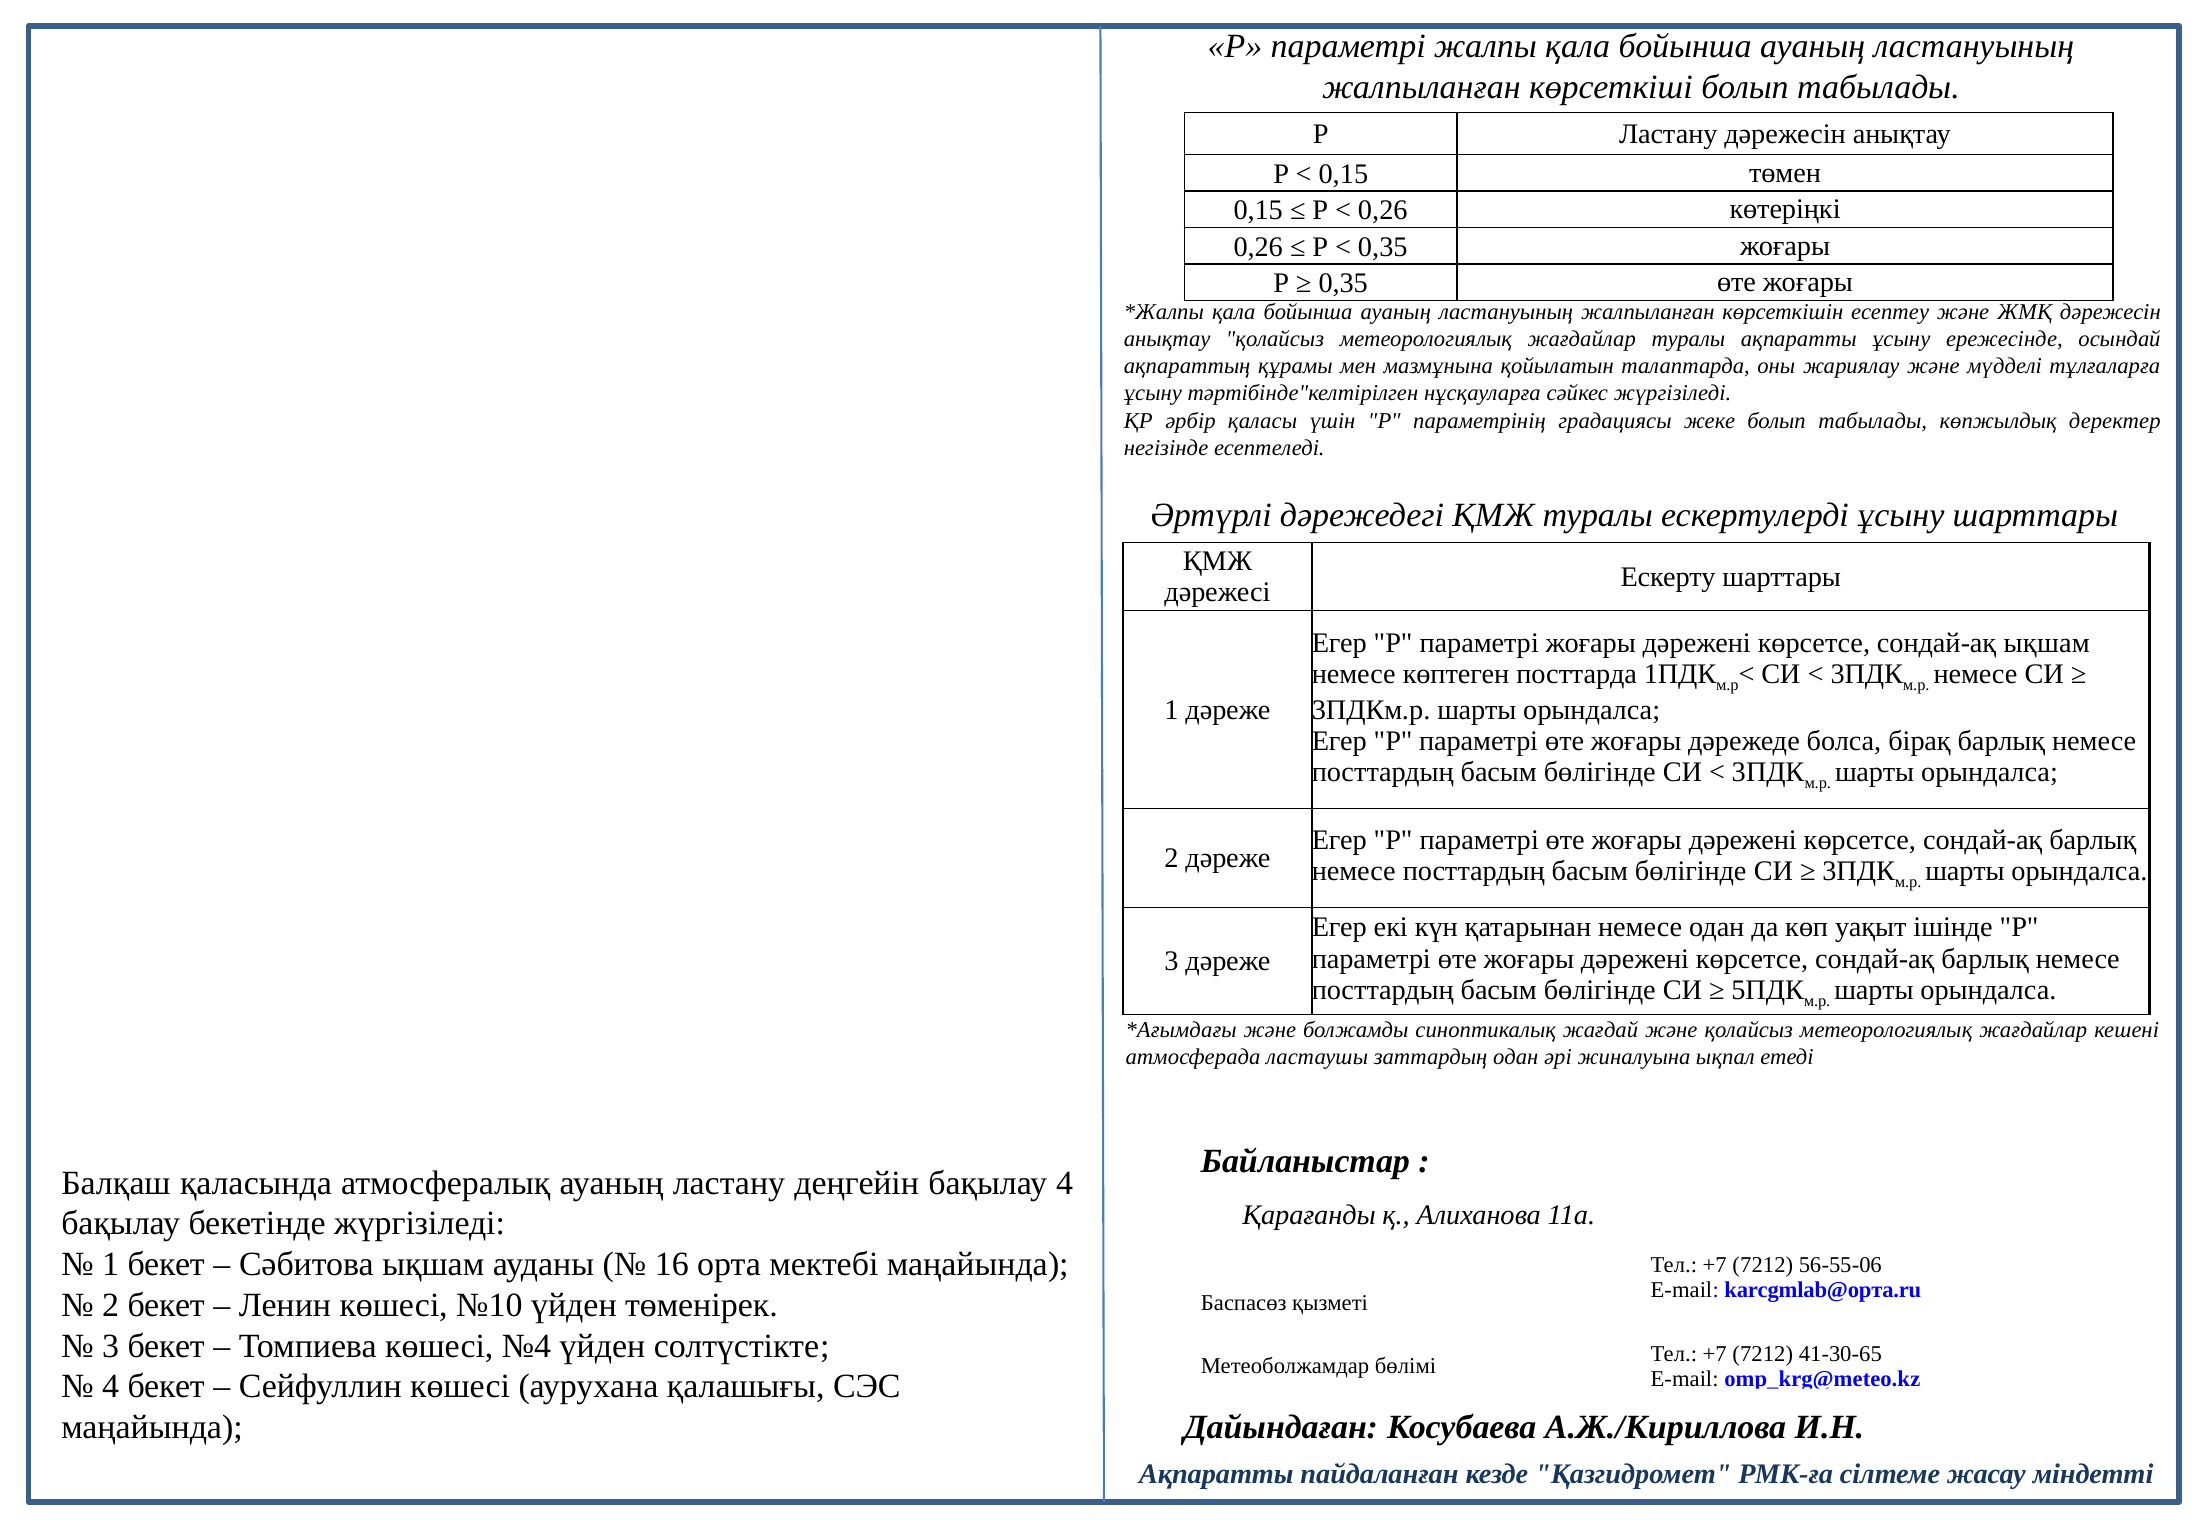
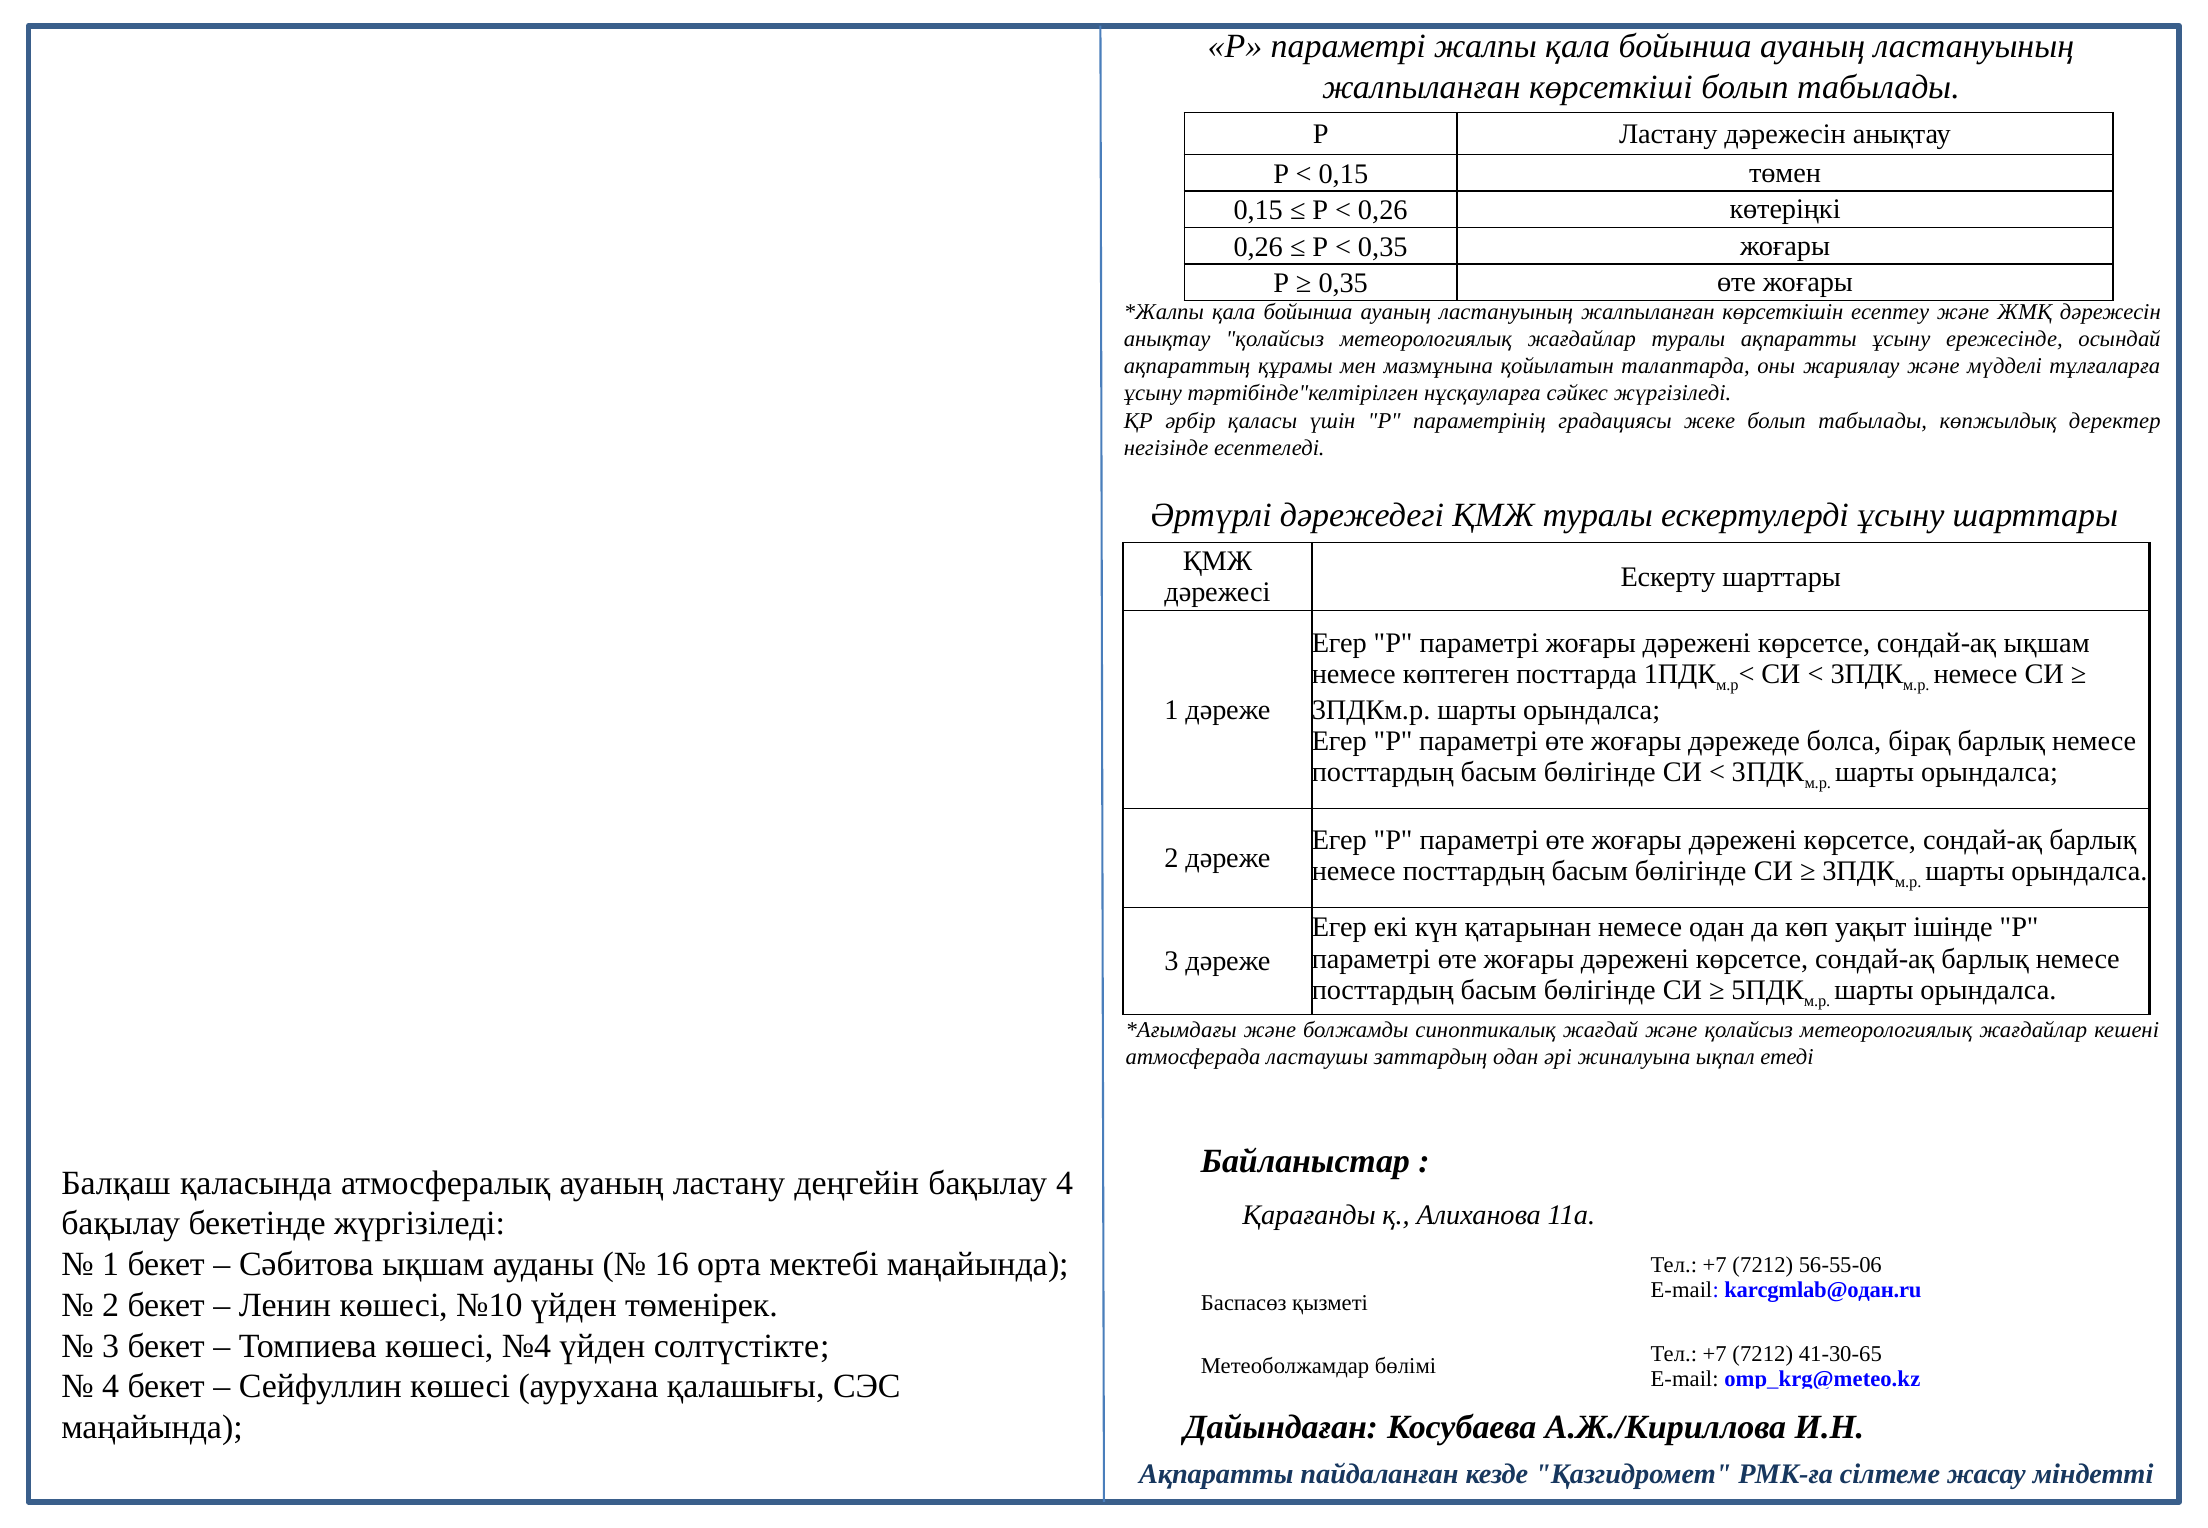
karcgmlab@орта.ru: karcgmlab@орта.ru -> karcgmlab@одан.ru (1823, 1291)
